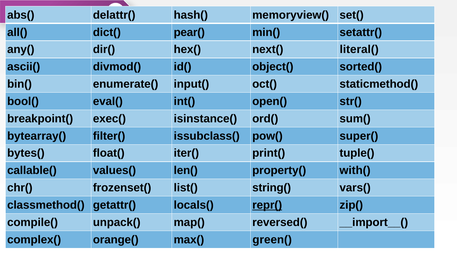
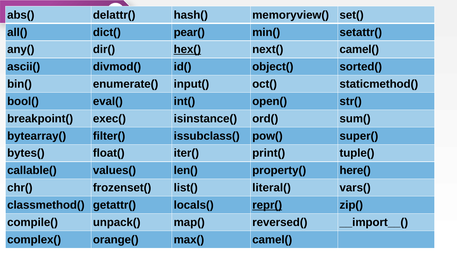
hex( underline: none -> present (187, 50)
next( literal(: literal( -> camel( (359, 50)
with(: with( -> here( (355, 171)
string(: string( -> literal( (272, 188)
max( green(: green( -> camel( (272, 240)
